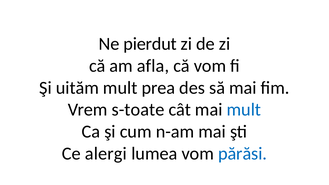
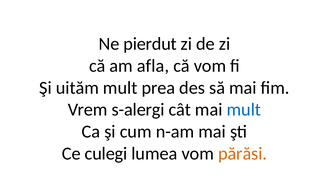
s-toate: s-toate -> s-alergi (138, 110)
alergi: alergi -> culegi (106, 154)
părăsi colour: blue -> orange (243, 154)
